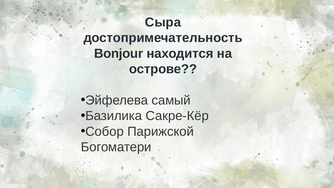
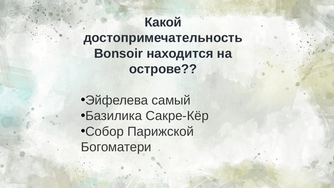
Сыра: Сыра -> Какой (163, 22)
Bonjour: Bonjour -> Bonsoir (119, 54)
